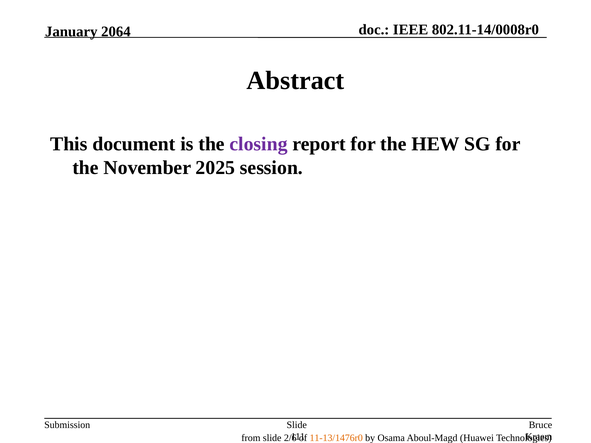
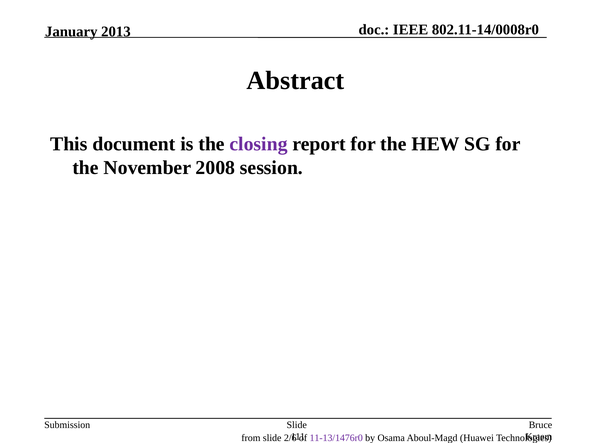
2064: 2064 -> 2013 (116, 32)
2025: 2025 -> 2008 (215, 168)
11-13/1476r0 colour: orange -> purple (336, 438)
